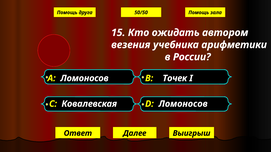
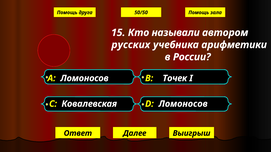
ожидать: ожидать -> называли (176, 33)
везения: везения -> русских (131, 45)
